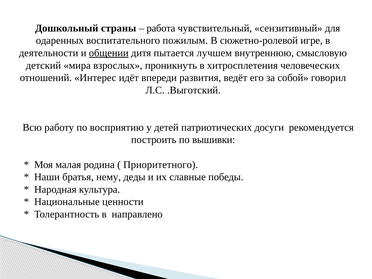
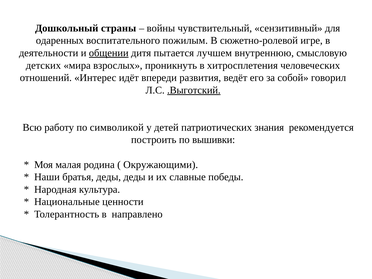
работа: работа -> войны (161, 28)
детский: детский -> детских (43, 65)
.Выготский underline: none -> present (194, 90)
восприятию: восприятию -> символикой (117, 127)
досуги: досуги -> знания (269, 127)
Приоритетного: Приоритетного -> Окружающими (161, 165)
братья нему: нему -> деды (109, 177)
